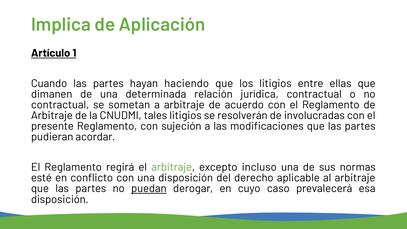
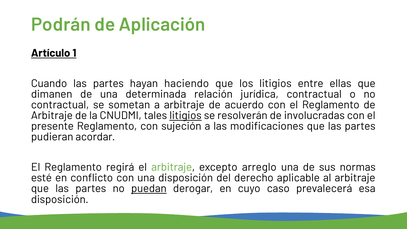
Implica: Implica -> Podrán (61, 25)
litigios underline: none -> present (186, 116)
incluso: incluso -> arreglo (259, 167)
